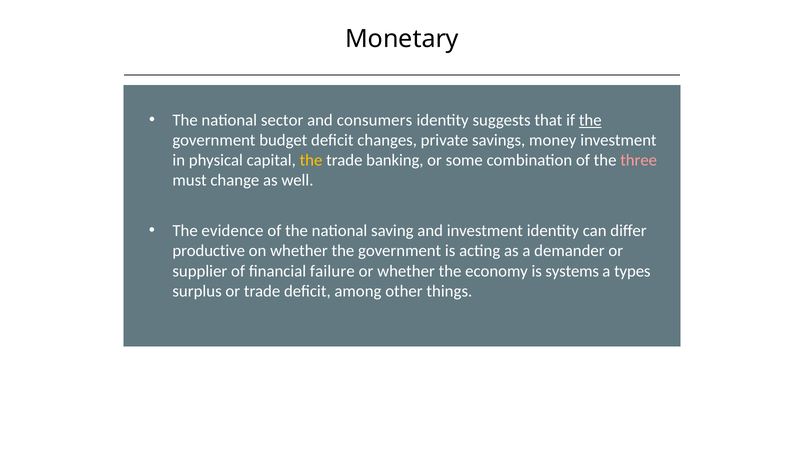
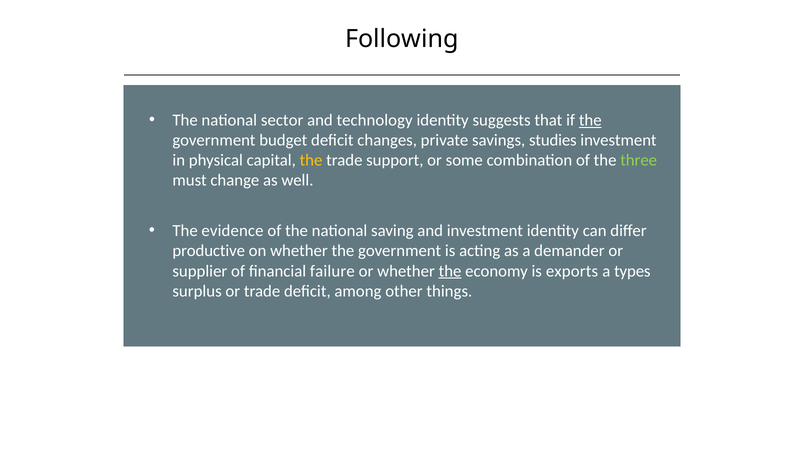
Monetary: Monetary -> Following (402, 39)
consumers: consumers -> technology (375, 120)
money: money -> studies (553, 140)
banking: banking -> support (395, 160)
three colour: pink -> light green (639, 160)
the underline: none -> present (450, 271)
systems: systems -> exports (572, 271)
